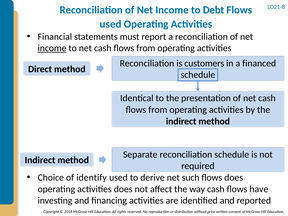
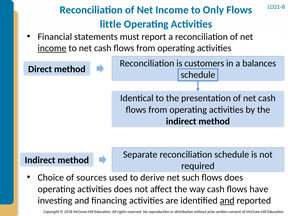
Debt: Debt -> Only (214, 10)
used: used -> little (111, 24)
financed: financed -> balances (259, 63)
identify: identify -> sources (92, 178)
and underline: none -> present (227, 201)
